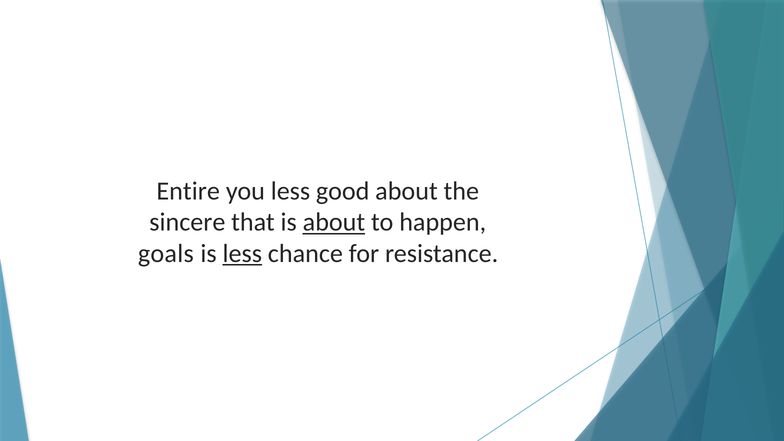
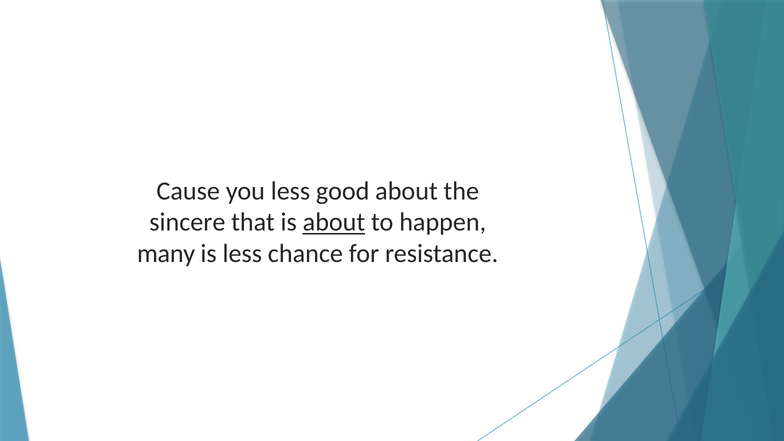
Entire: Entire -> Cause (188, 191)
goals: goals -> many (166, 254)
less underline: present -> none (242, 254)
